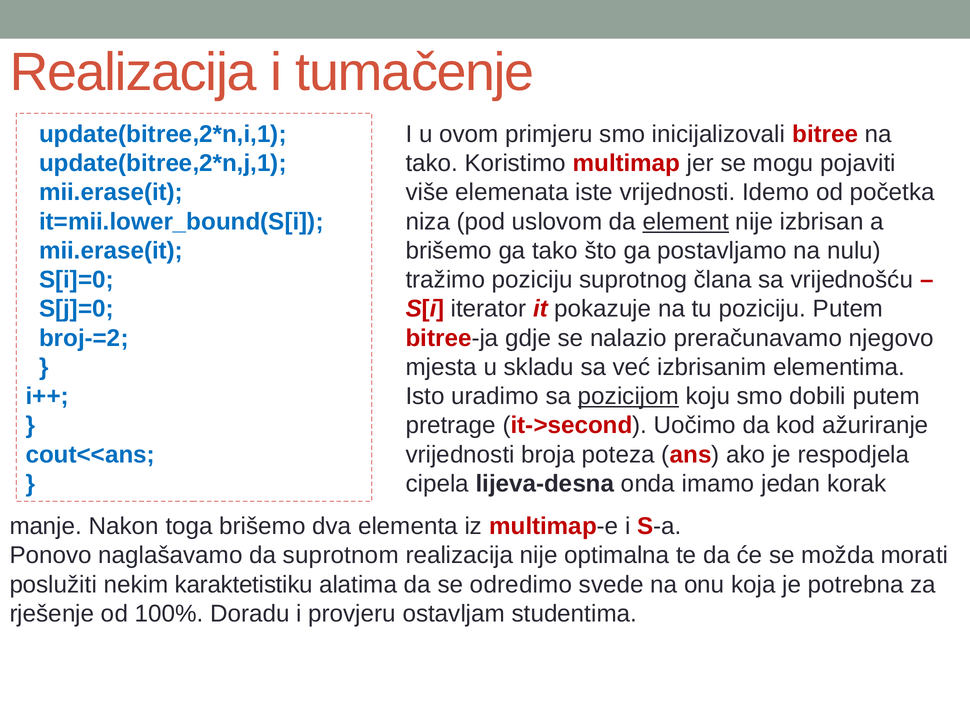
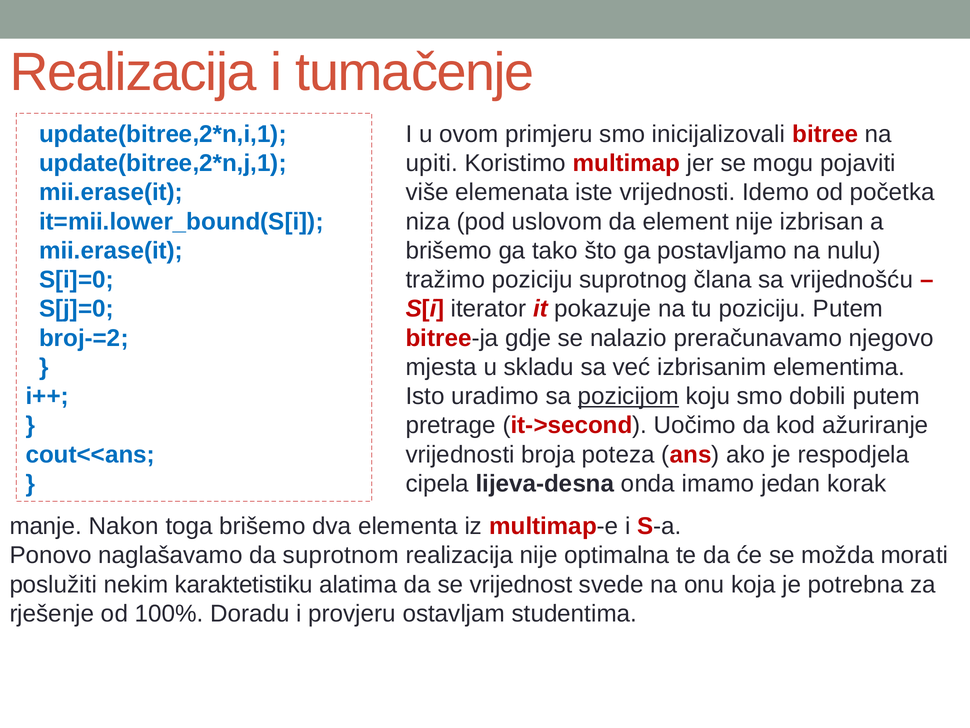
tako: tako -> upiti (432, 163)
element underline: present -> none (686, 221)
odredimo: odredimo -> vrijednost (521, 584)
